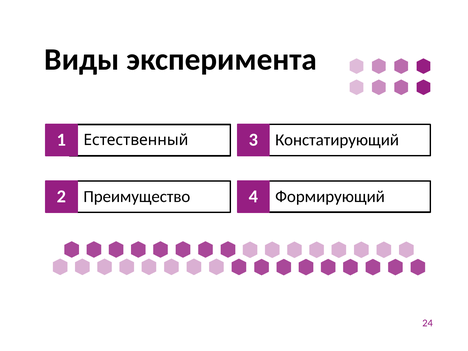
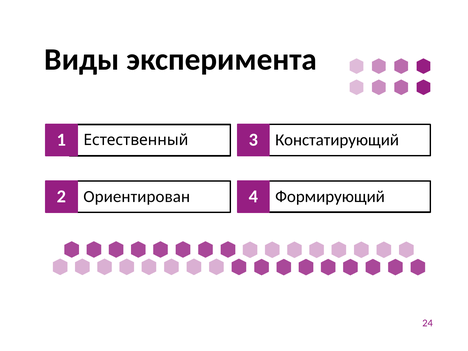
Преимущество: Преимущество -> Ориентирован (137, 197)
